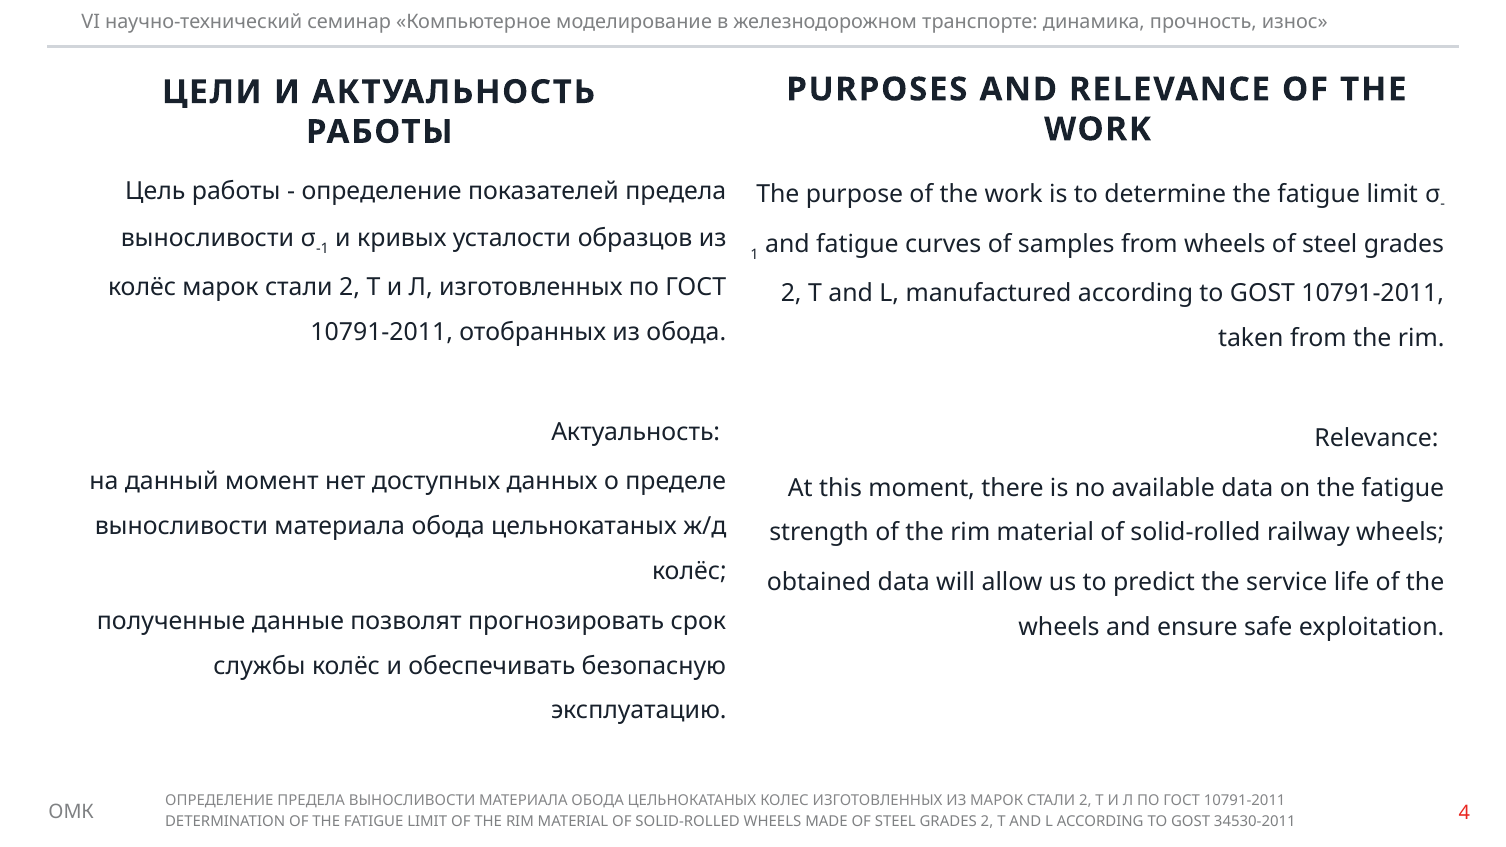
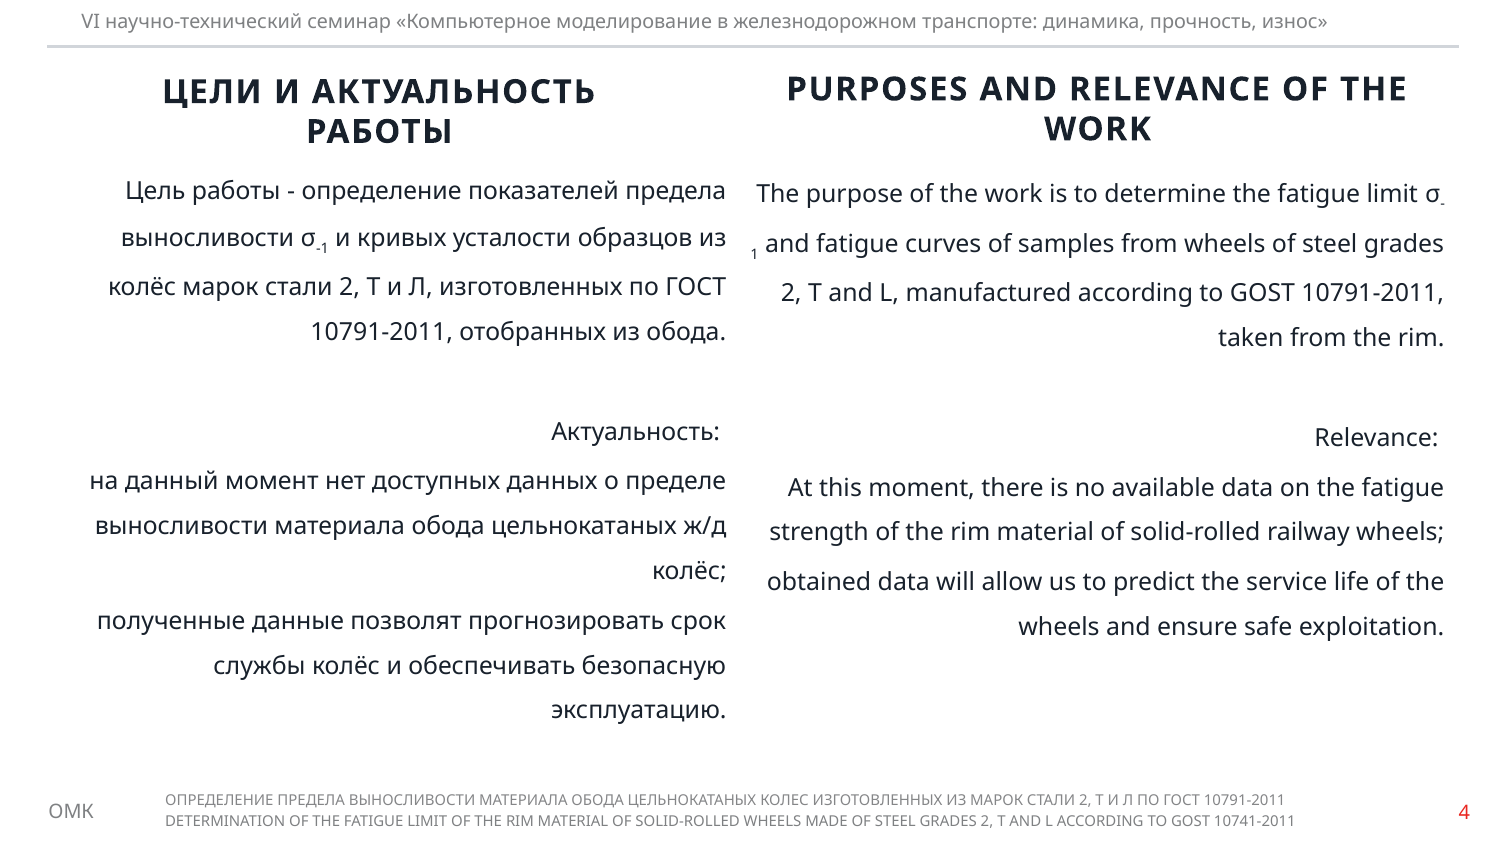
34530-2011: 34530-2011 -> 10741-2011 (1255, 822)
